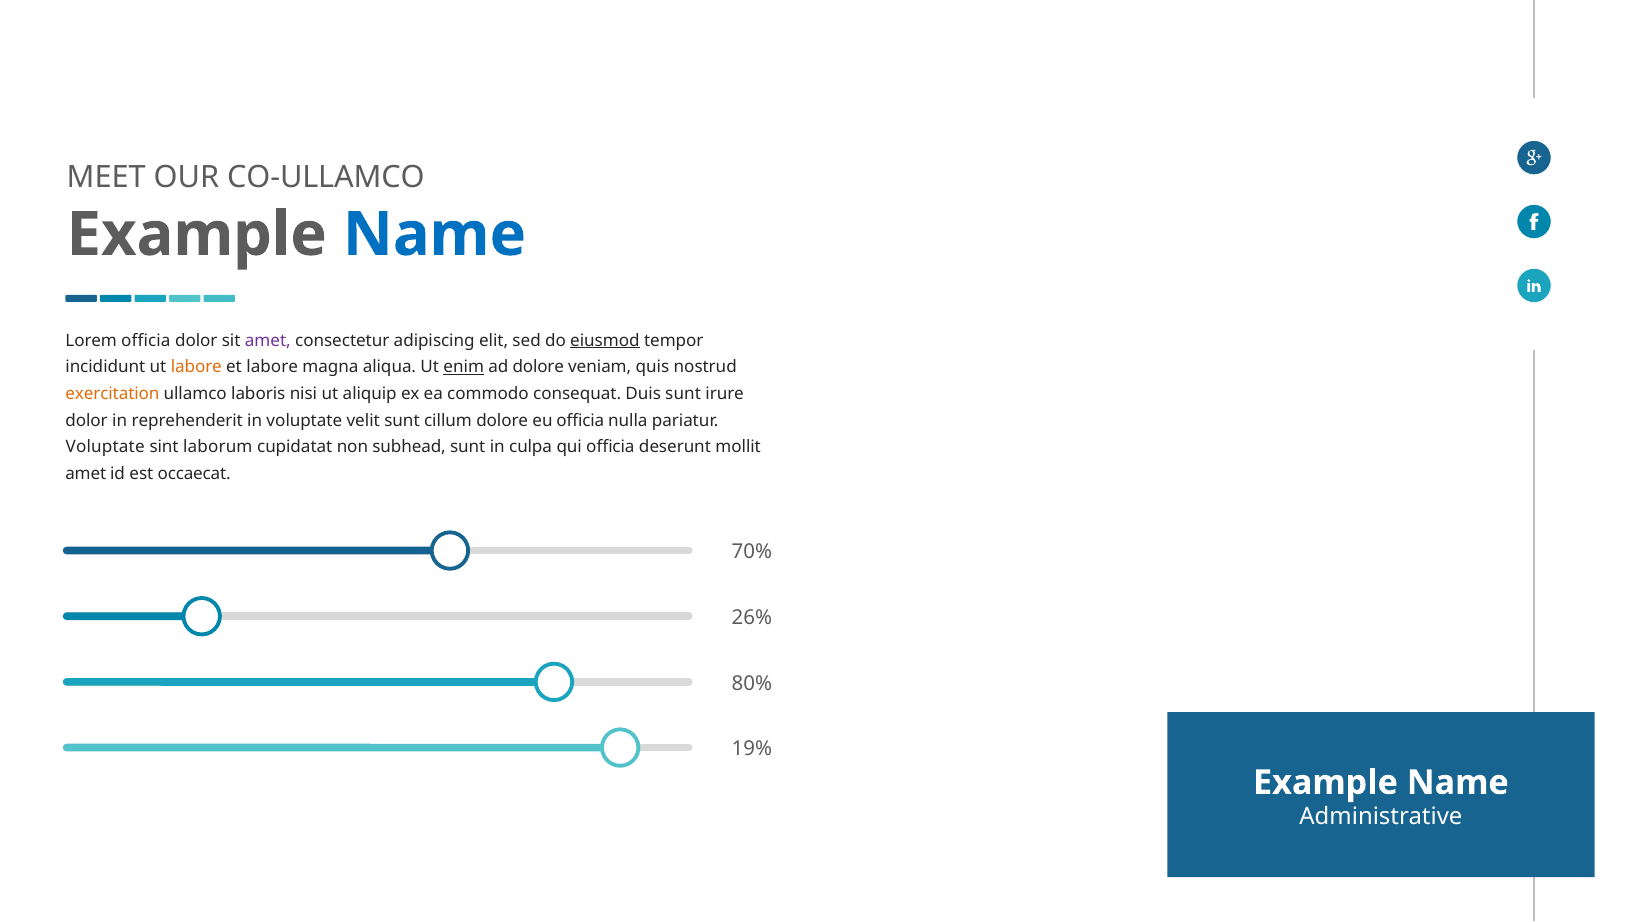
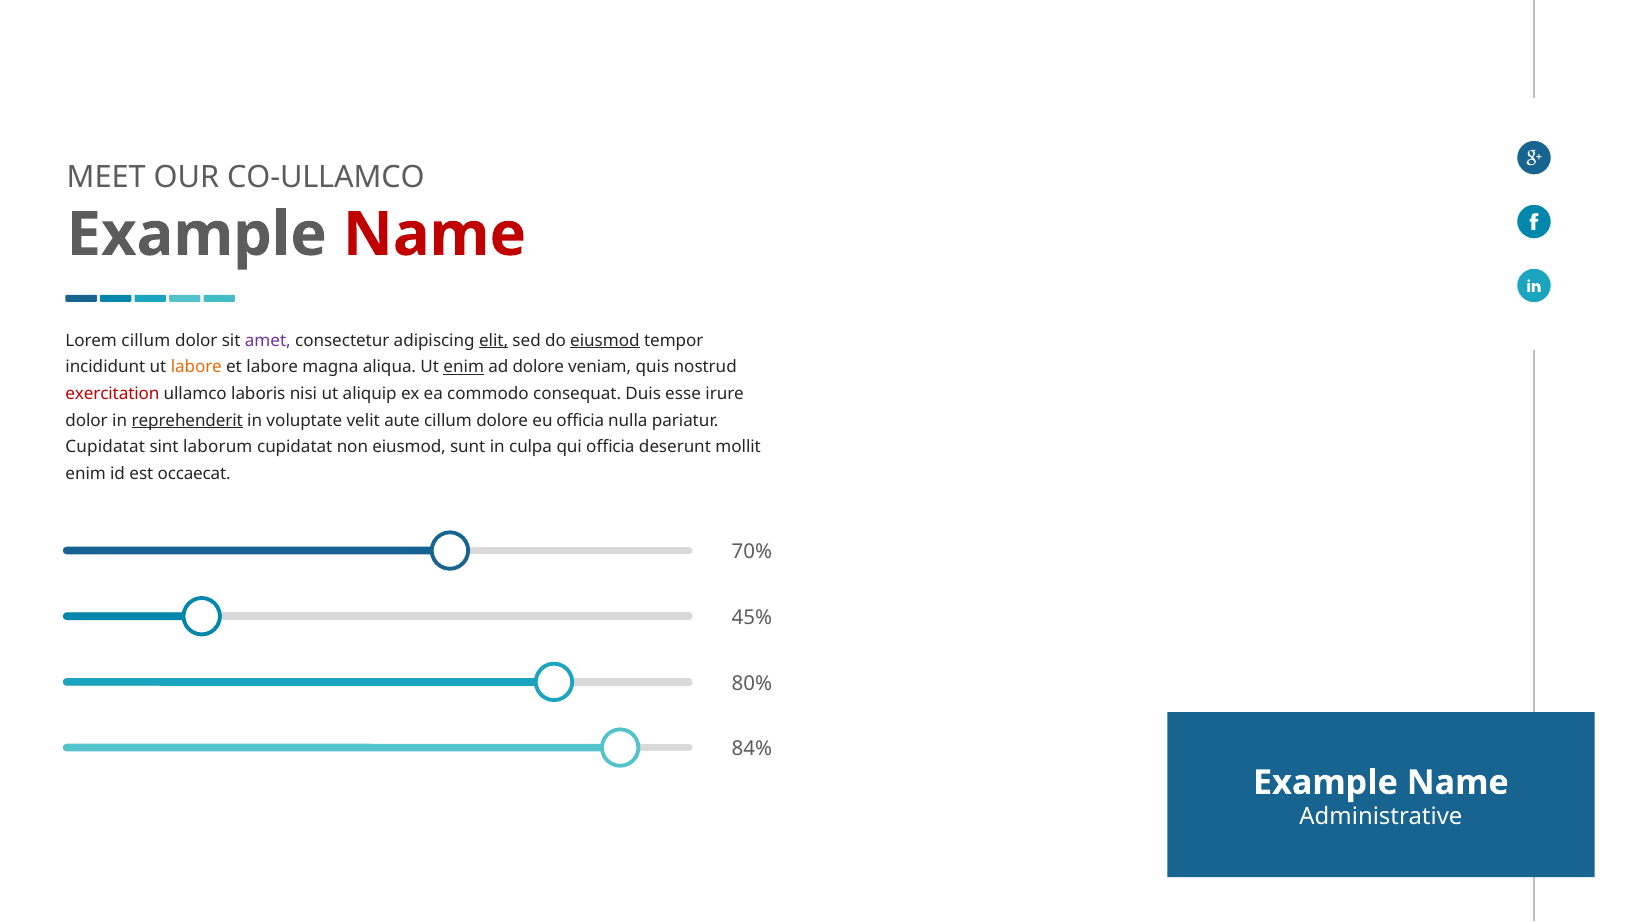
Name colour: blue -> red (435, 235)
Lorem officia: officia -> cillum (146, 341)
elit underline: none -> present (494, 341)
exercitation colour: orange -> red (112, 394)
Duis sunt: sunt -> esse (683, 394)
reprehenderit underline: none -> present (187, 421)
velit sunt: sunt -> aute (402, 421)
Voluptate: Voluptate -> Cupidatat (105, 447)
non subhead: subhead -> eiusmod (409, 447)
amet: amet -> enim (86, 474)
26%: 26% -> 45% (752, 618)
19%: 19% -> 84% (752, 749)
